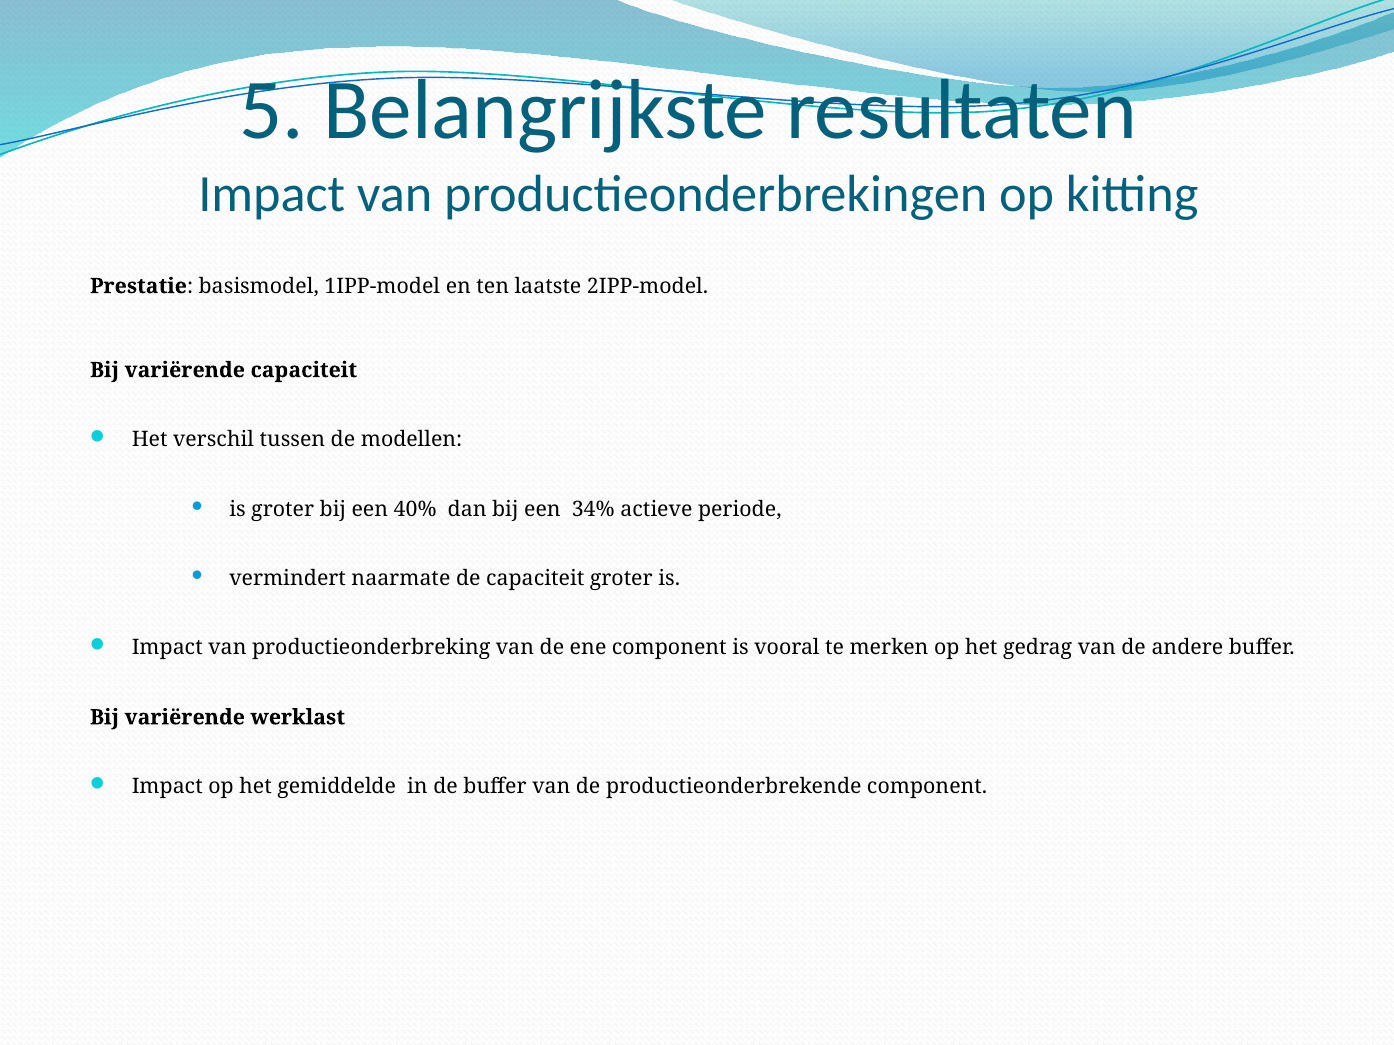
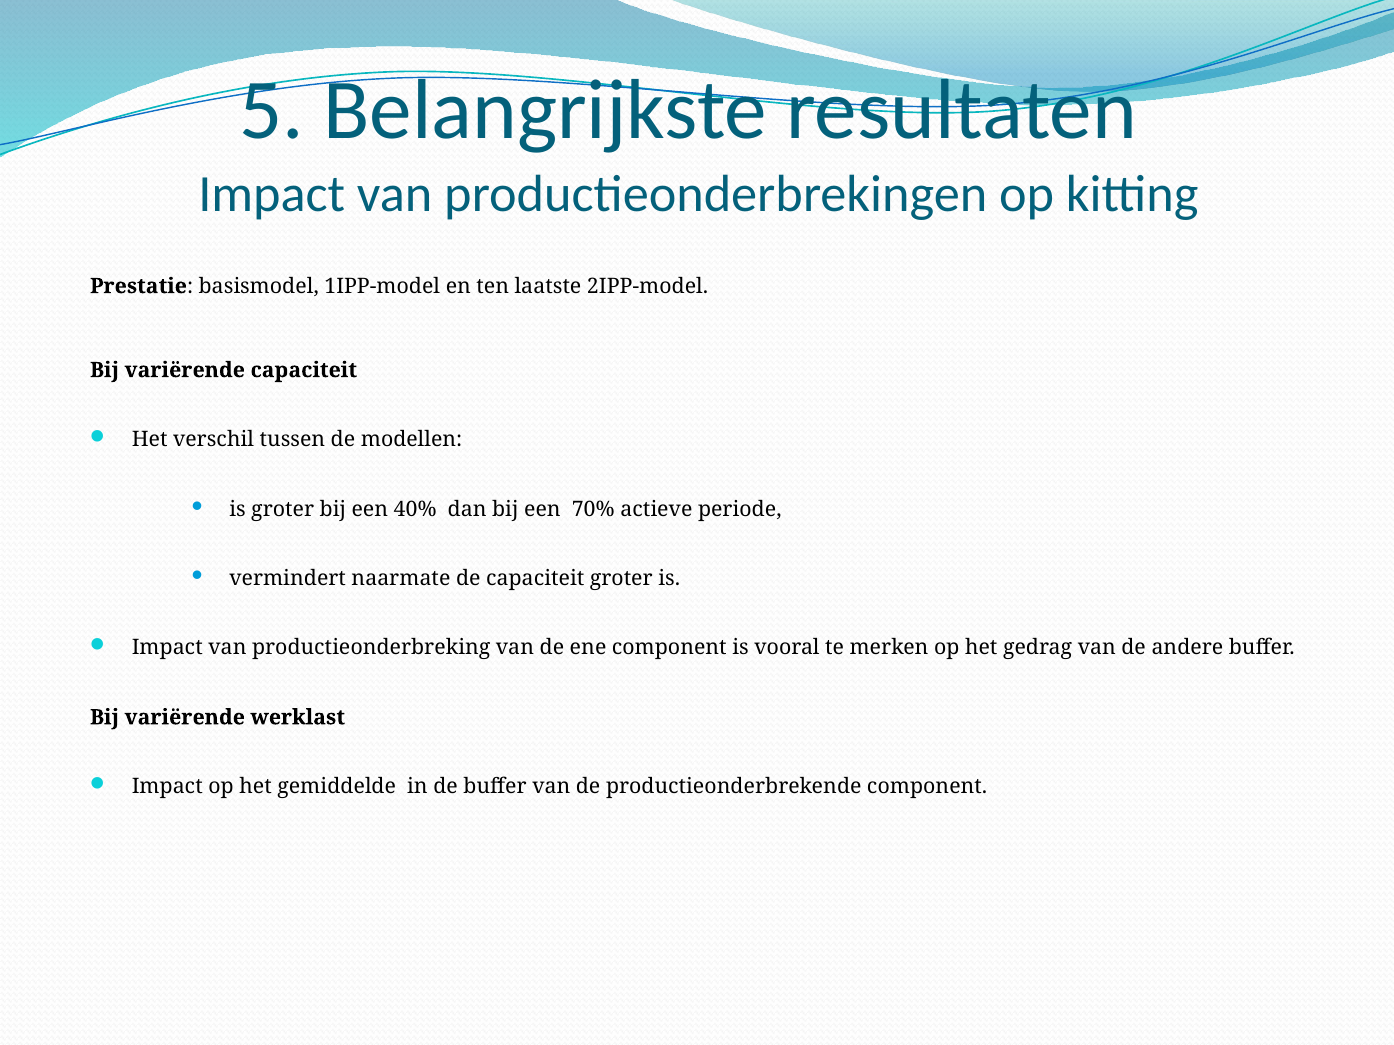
34%: 34% -> 70% (593, 509)
